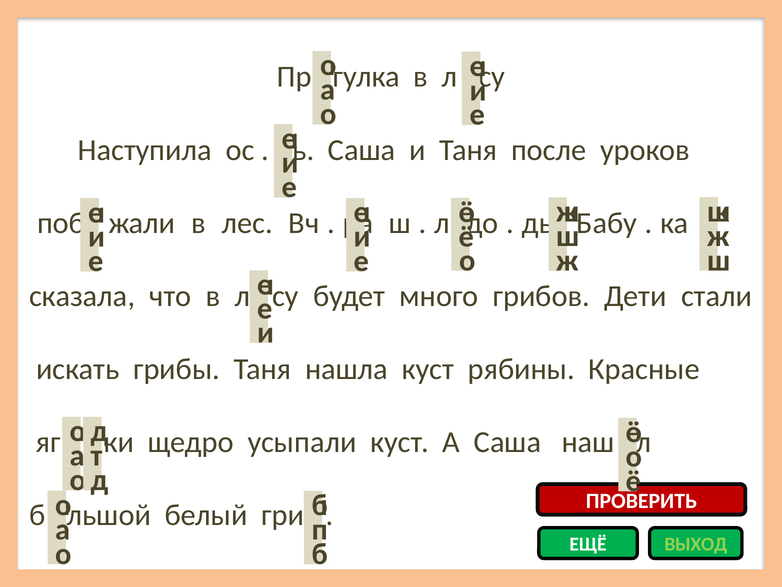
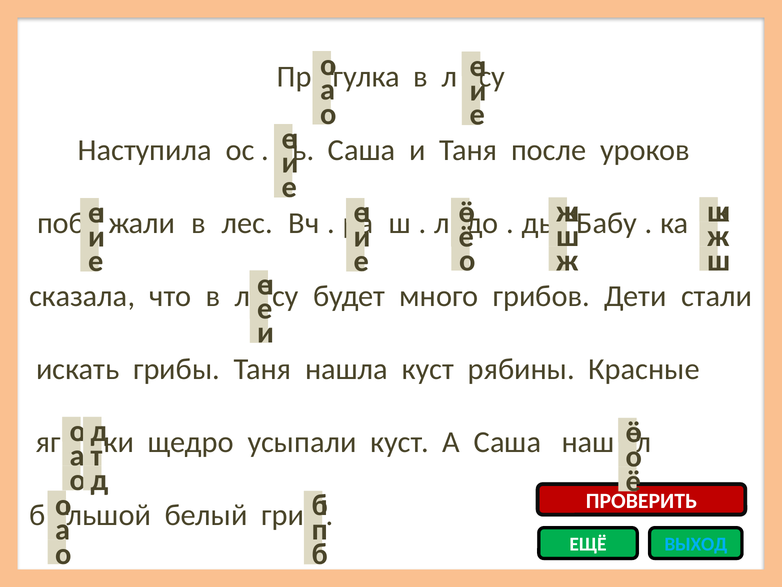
ВЫХОД colour: light green -> light blue (696, 544)
